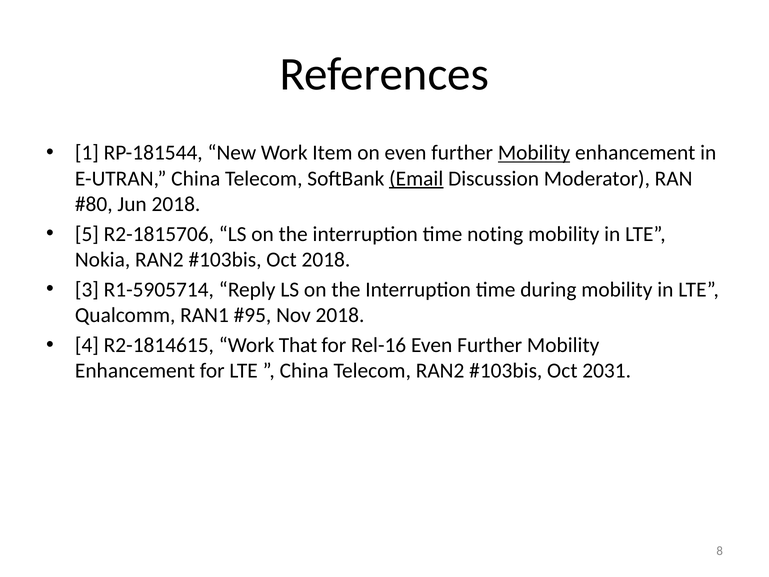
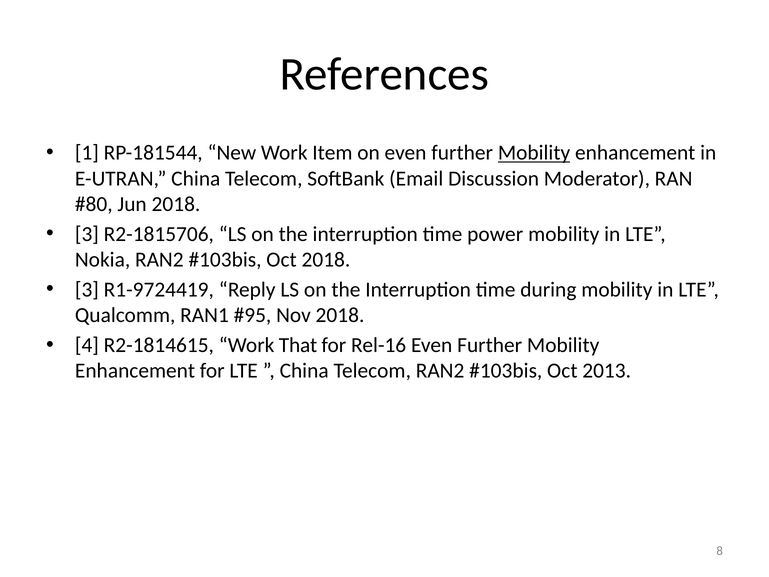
Email underline: present -> none (416, 178)
5: 5 -> 3 (87, 234)
noting: noting -> power (495, 234)
R1-5905714: R1-5905714 -> R1-9724419 (159, 289)
2031: 2031 -> 2013 (607, 371)
